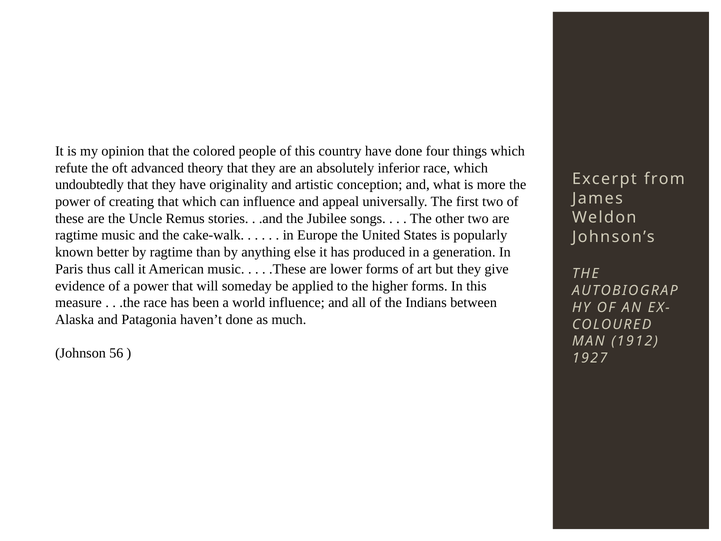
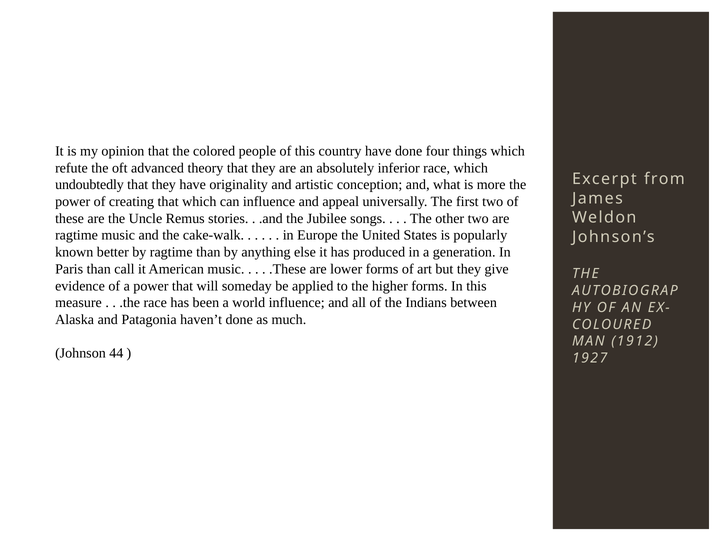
Paris thus: thus -> than (99, 269)
56: 56 -> 44 (116, 353)
